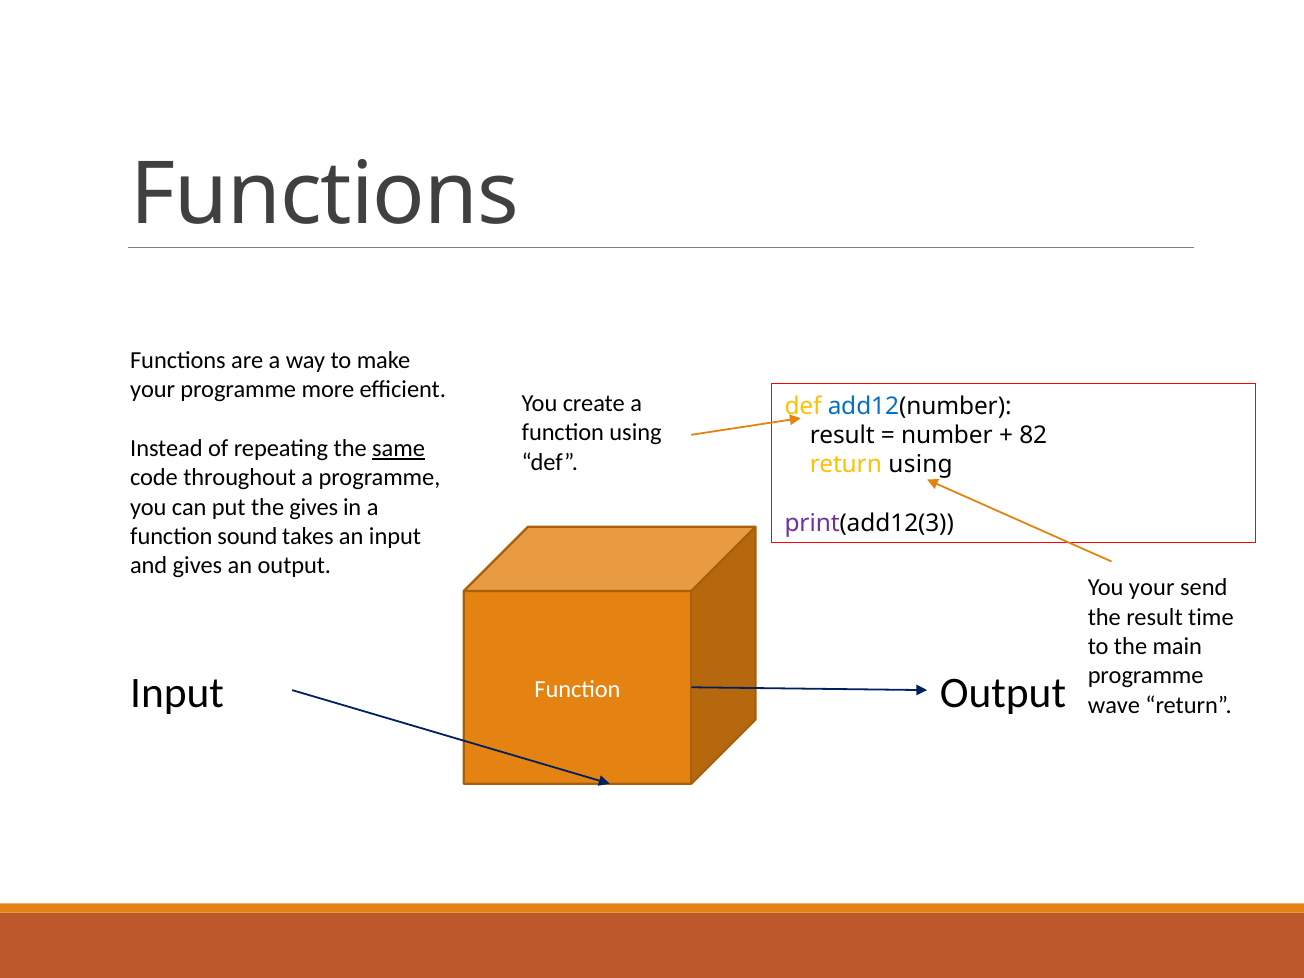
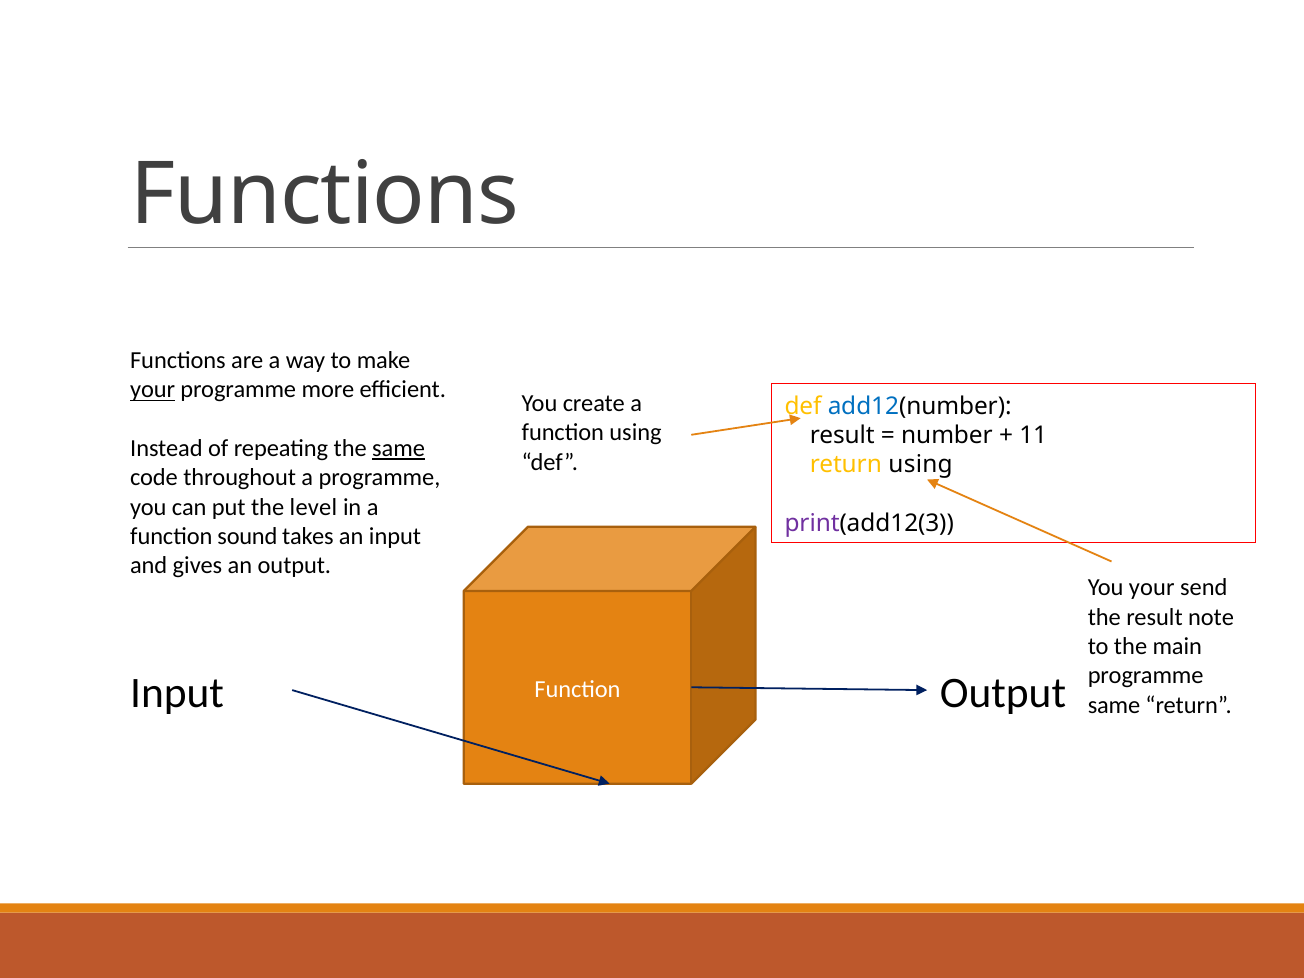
your underline: none -> present (153, 390)
82: 82 -> 11 (1033, 436)
the gives: gives -> level (313, 507)
time: time -> note (1211, 617)
wave: wave -> same (1114, 705)
